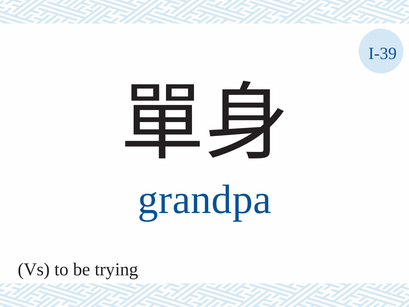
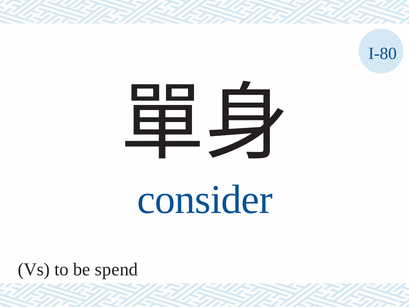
I-39: I-39 -> I-80 (383, 54)
grandpa: grandpa -> consider (205, 200)
trying: trying -> spend (116, 269)
